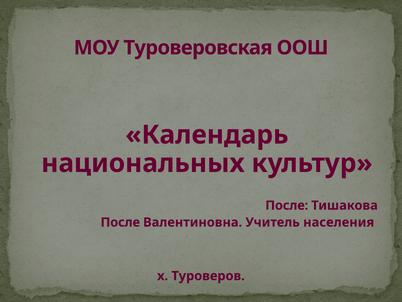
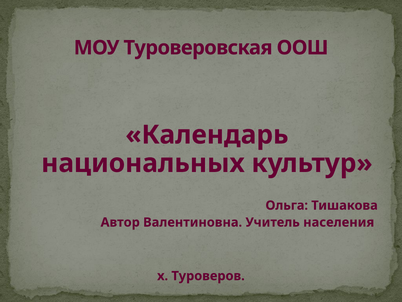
После: После -> Ольга (287, 205)
После: После -> Автор (120, 222)
